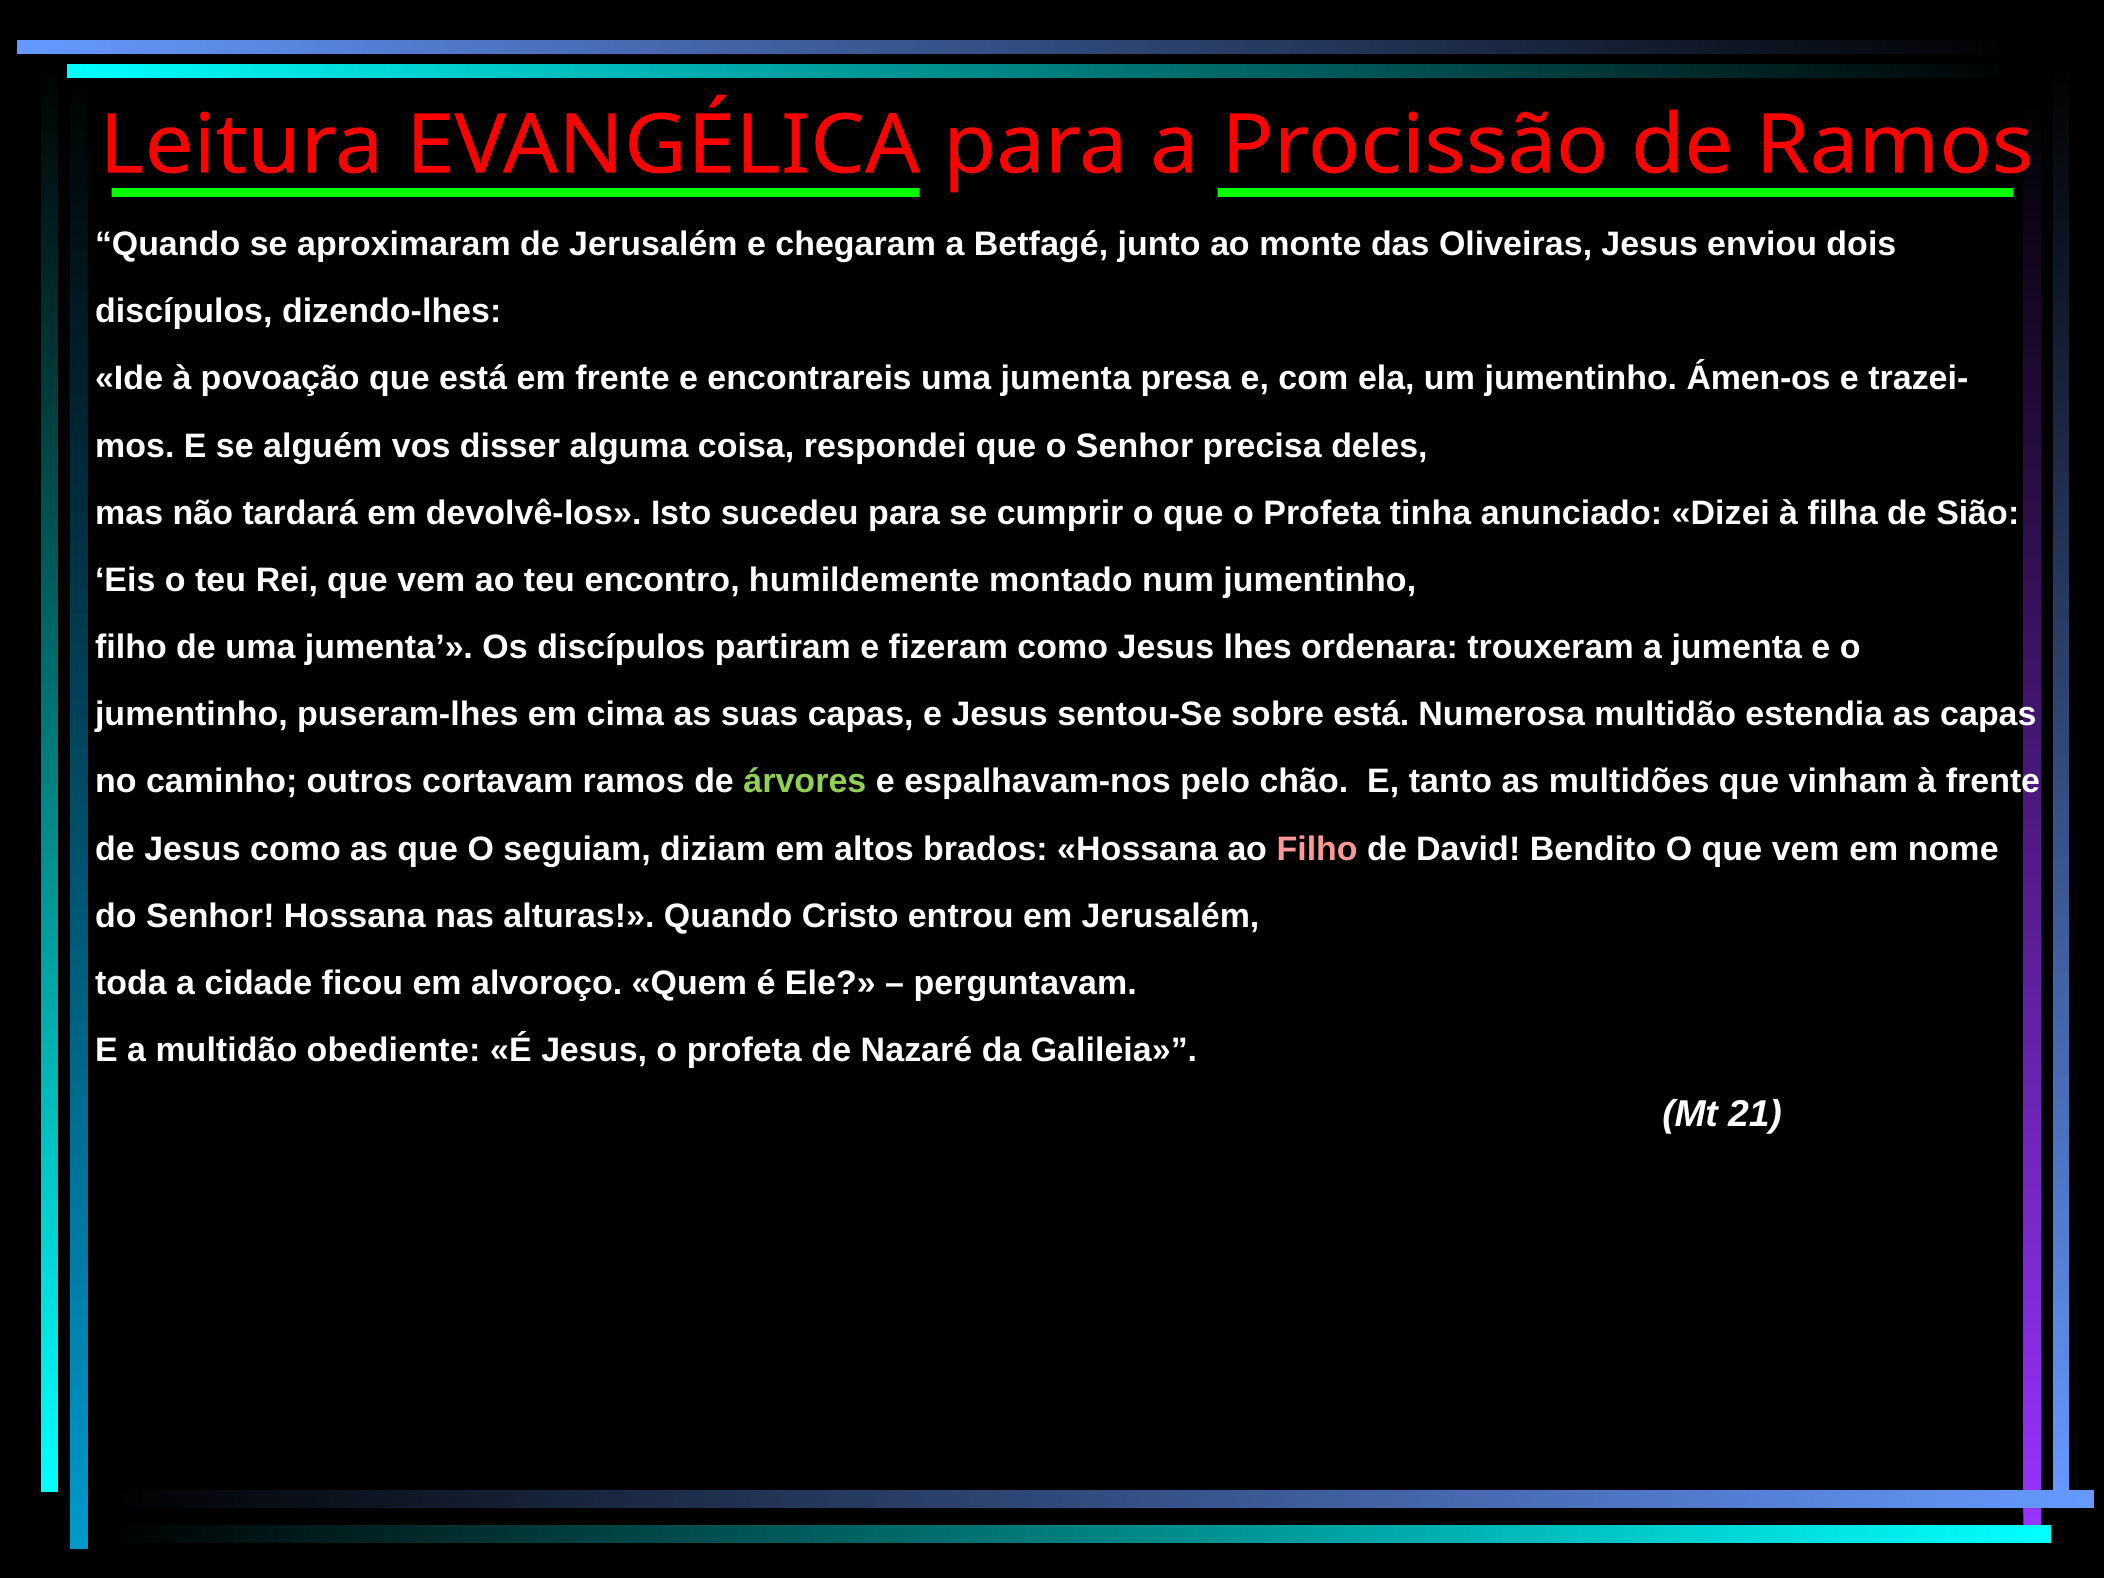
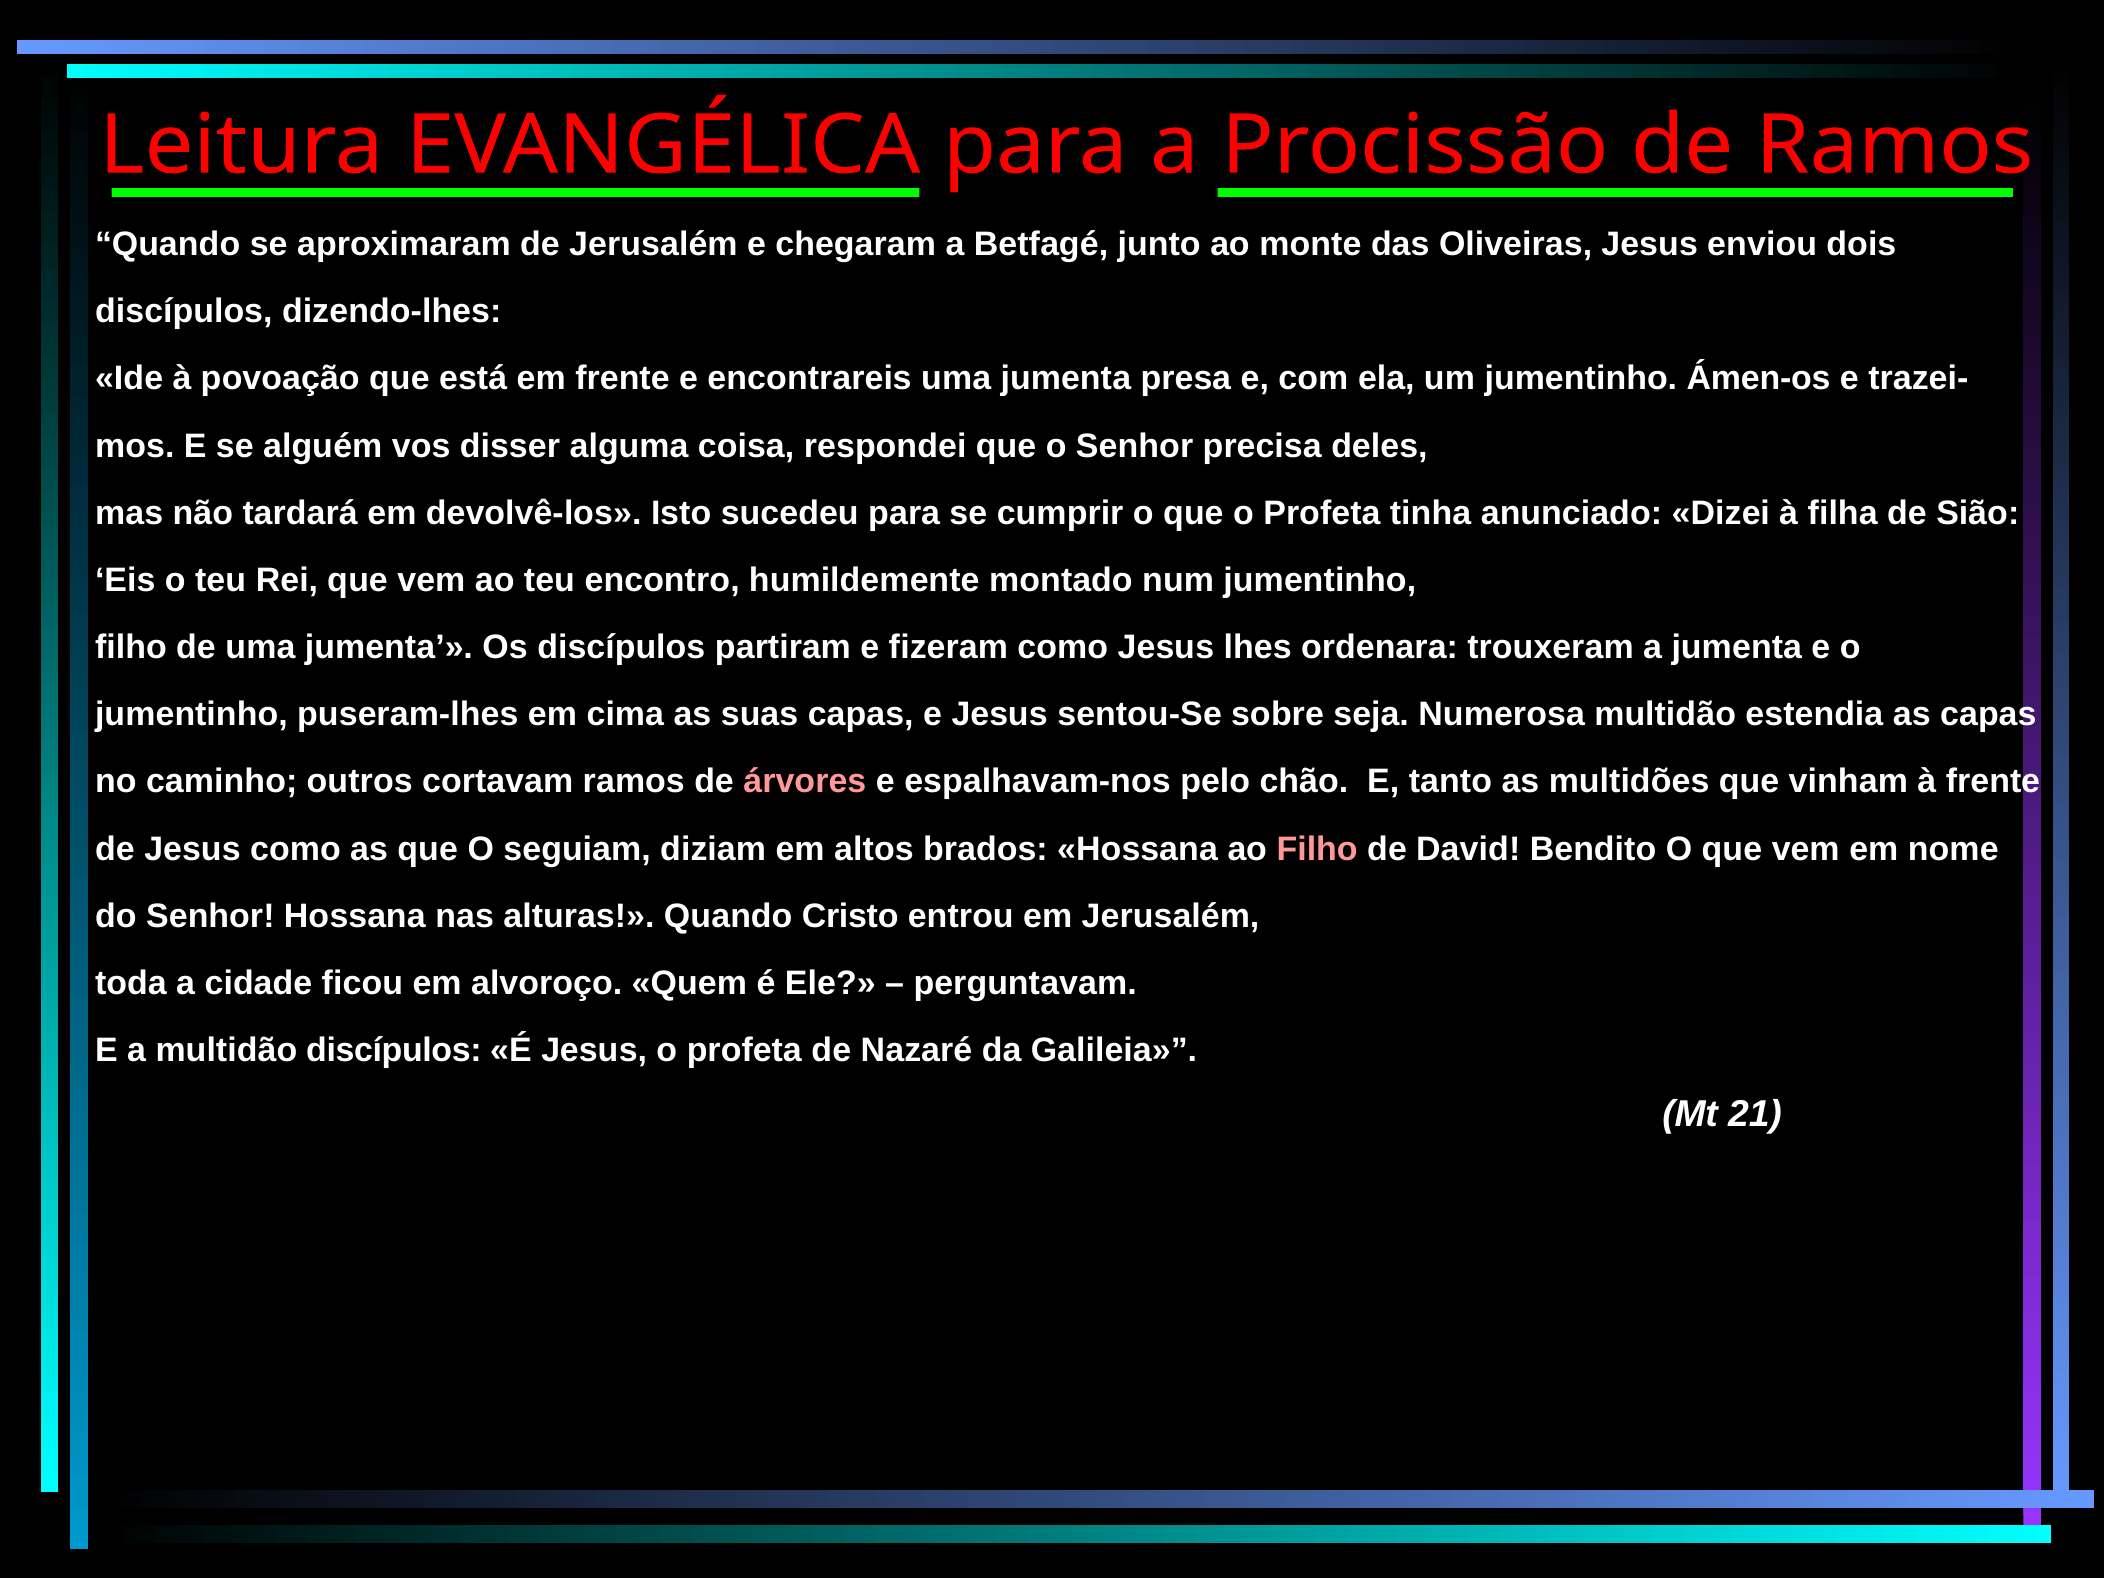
sobre está: está -> seja (1371, 715)
árvores colour: light green -> pink (805, 782)
multidão obediente: obediente -> discípulos (394, 1050)
